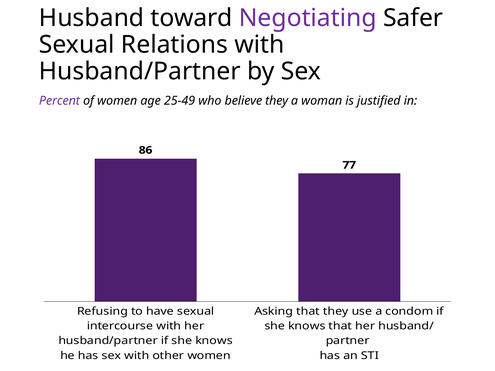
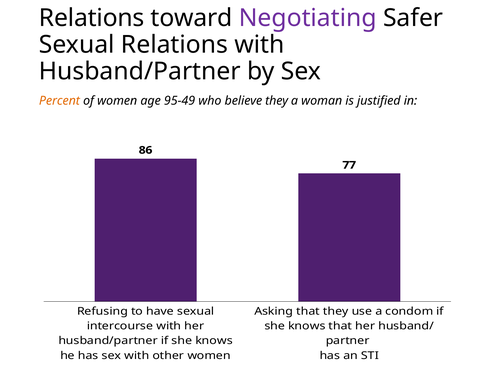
Husband: Husband -> Relations (92, 18)
Percent colour: purple -> orange (59, 101)
25-49: 25-49 -> 95-49 (180, 101)
